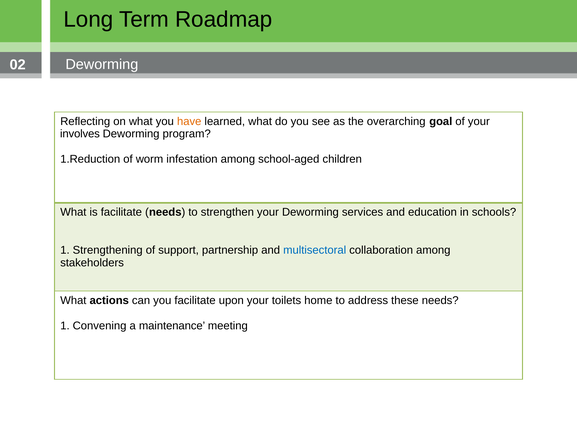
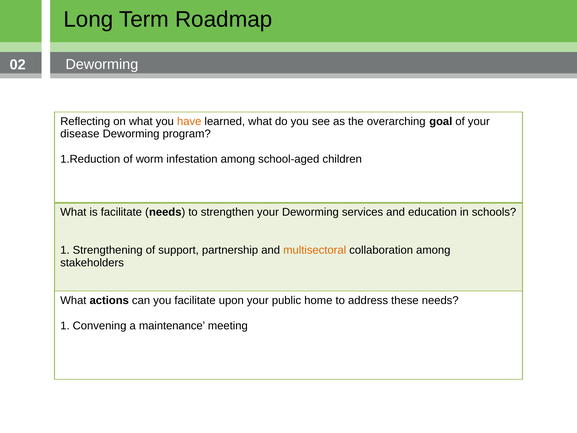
involves: involves -> disease (80, 134)
multisectoral colour: blue -> orange (315, 250)
toilets: toilets -> public (287, 300)
